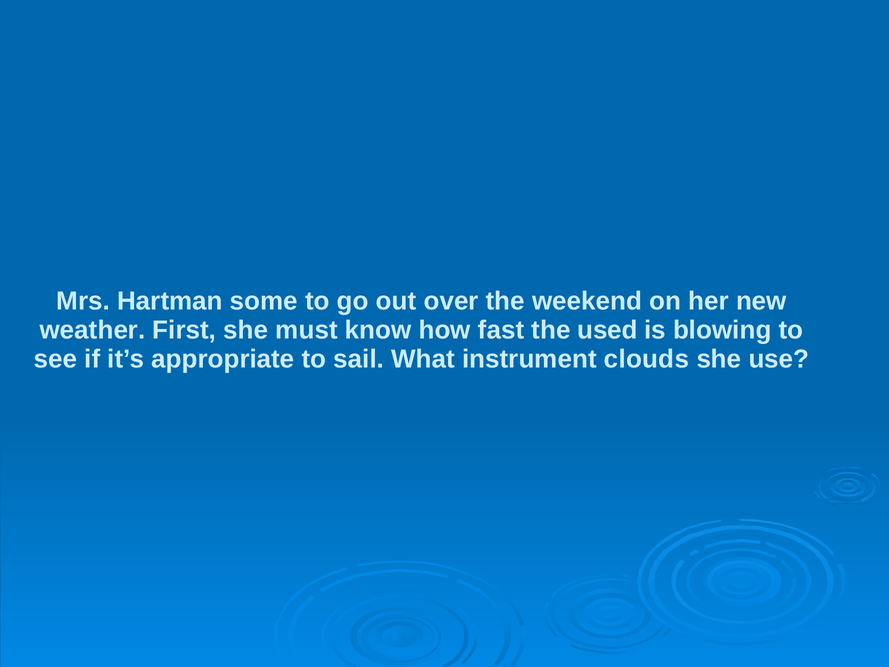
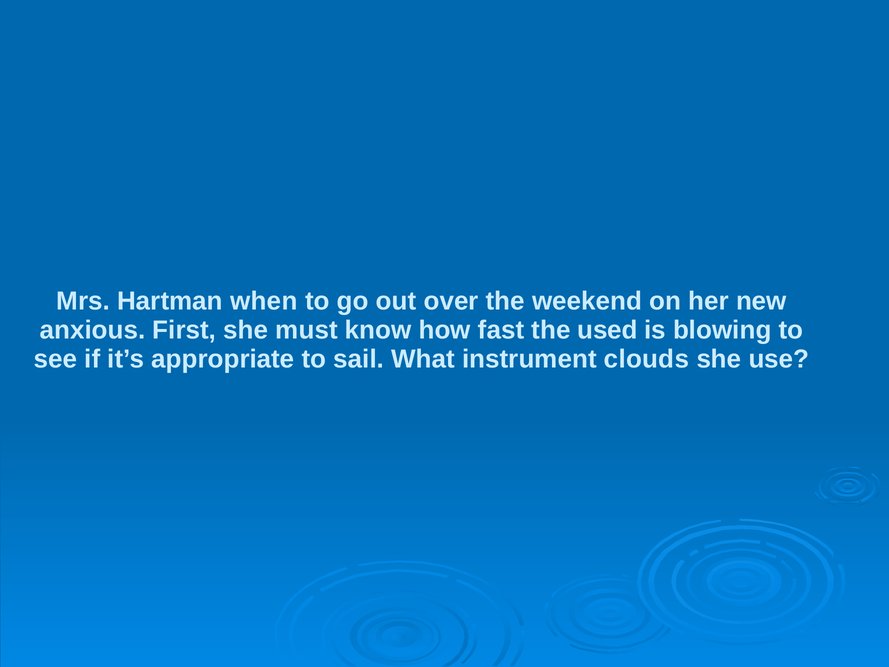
some: some -> when (264, 301)
weather: weather -> anxious (93, 330)
